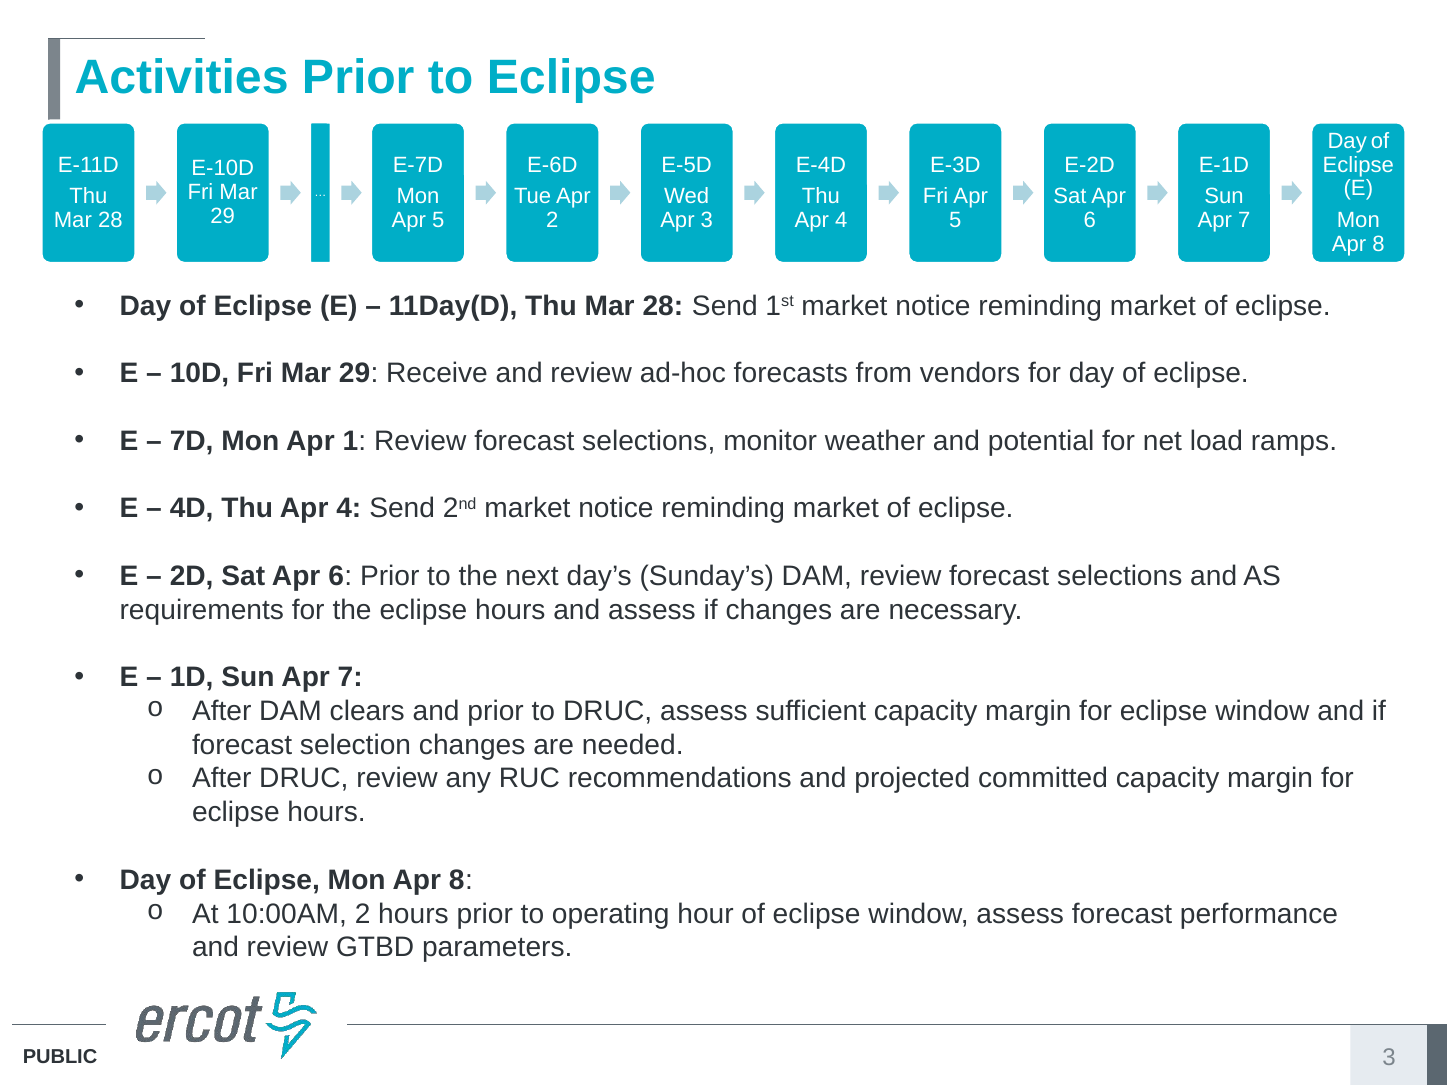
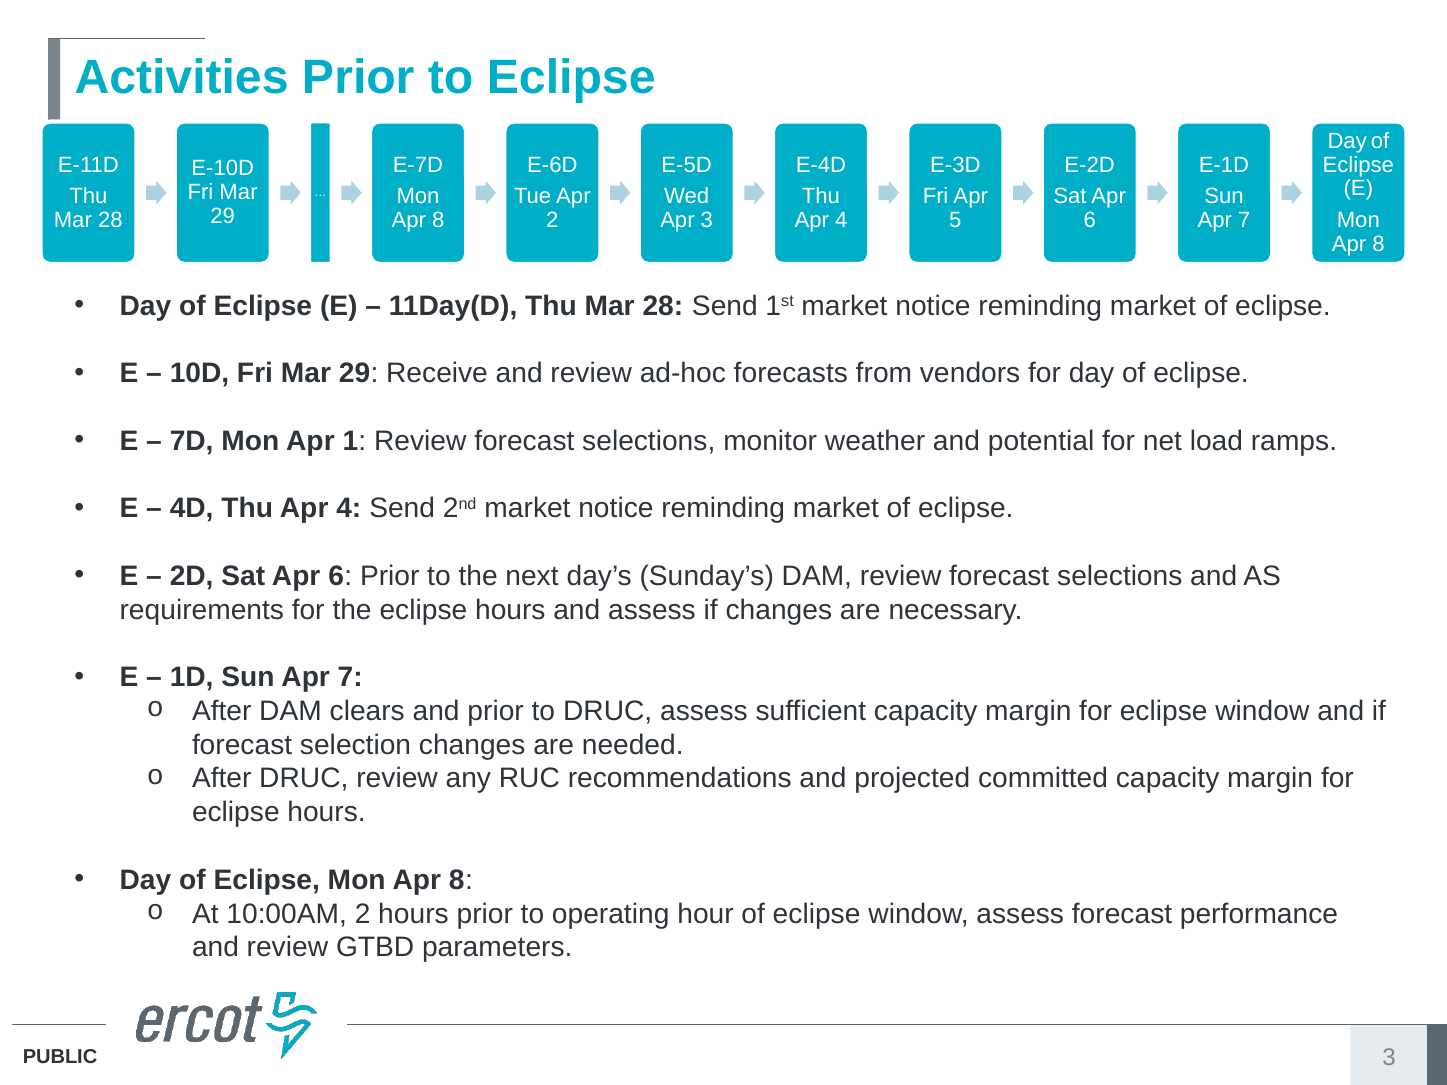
5: 5 -> 8 (438, 220)
